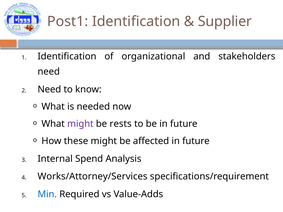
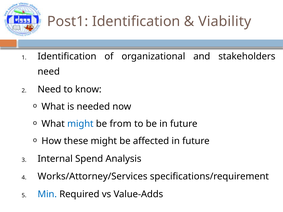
Supplier: Supplier -> Viability (225, 21)
might colour: purple -> blue (80, 124)
rests: rests -> from (121, 124)
